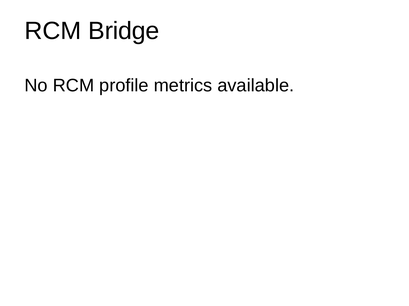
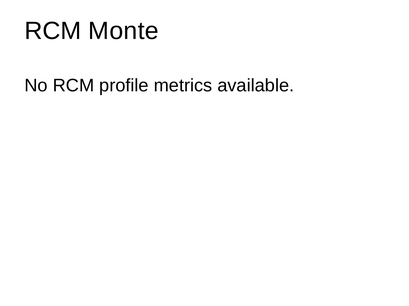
Bridge: Bridge -> Monte (124, 31)
